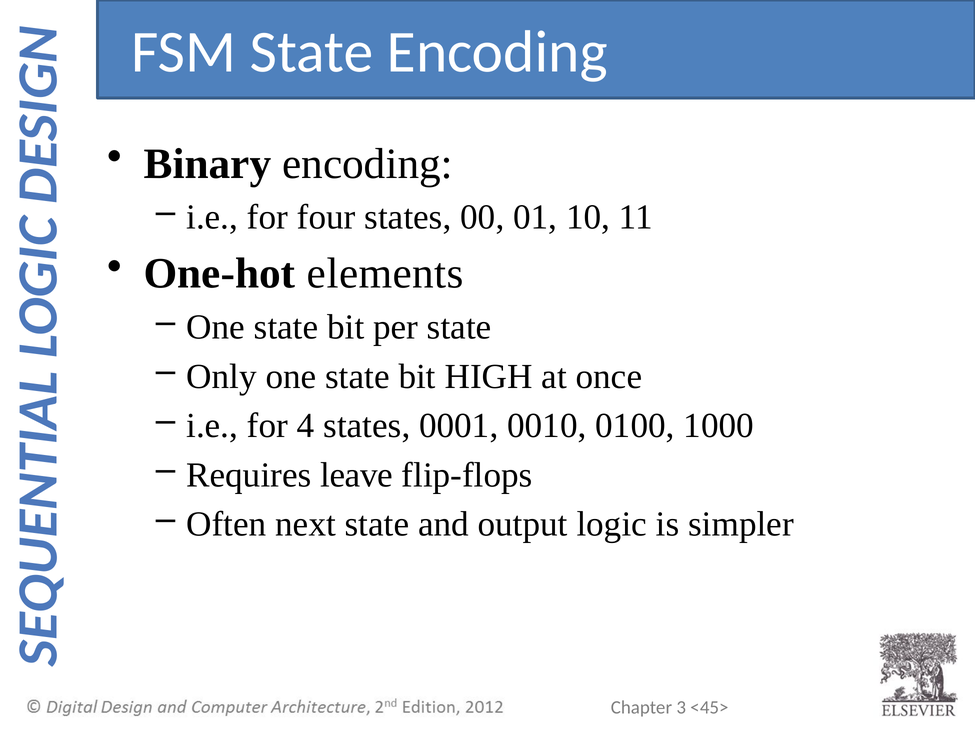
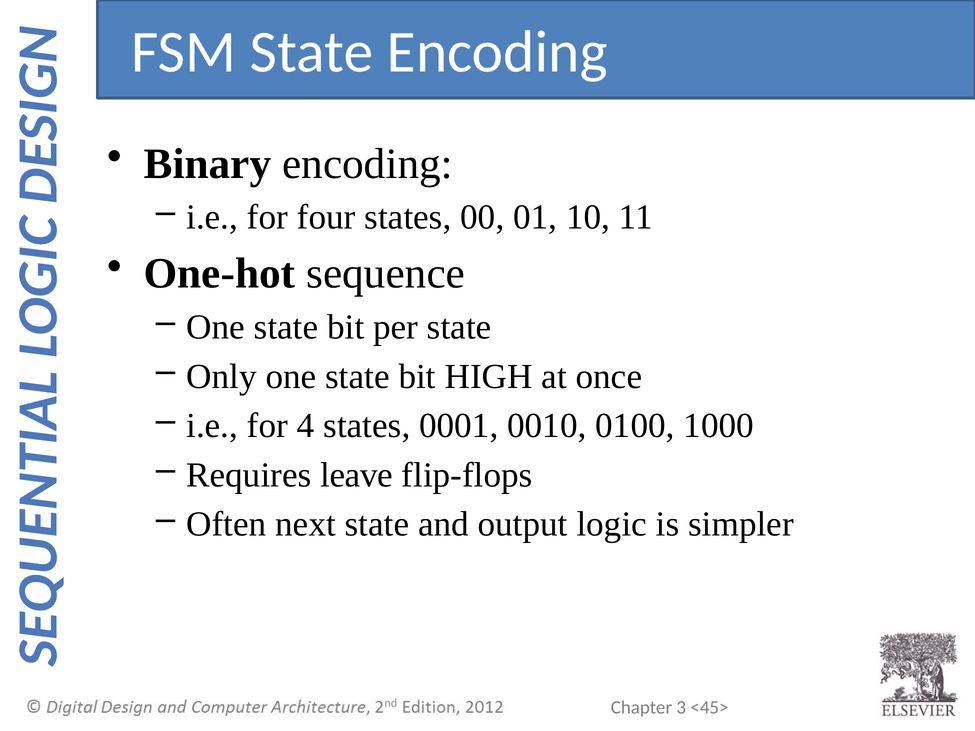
elements: elements -> sequence (386, 274)
